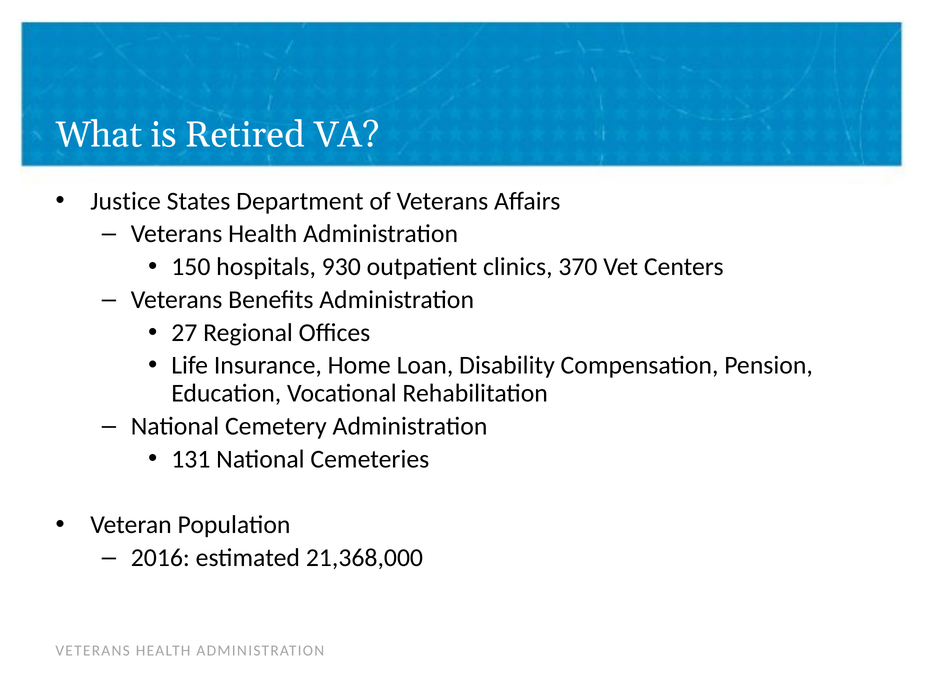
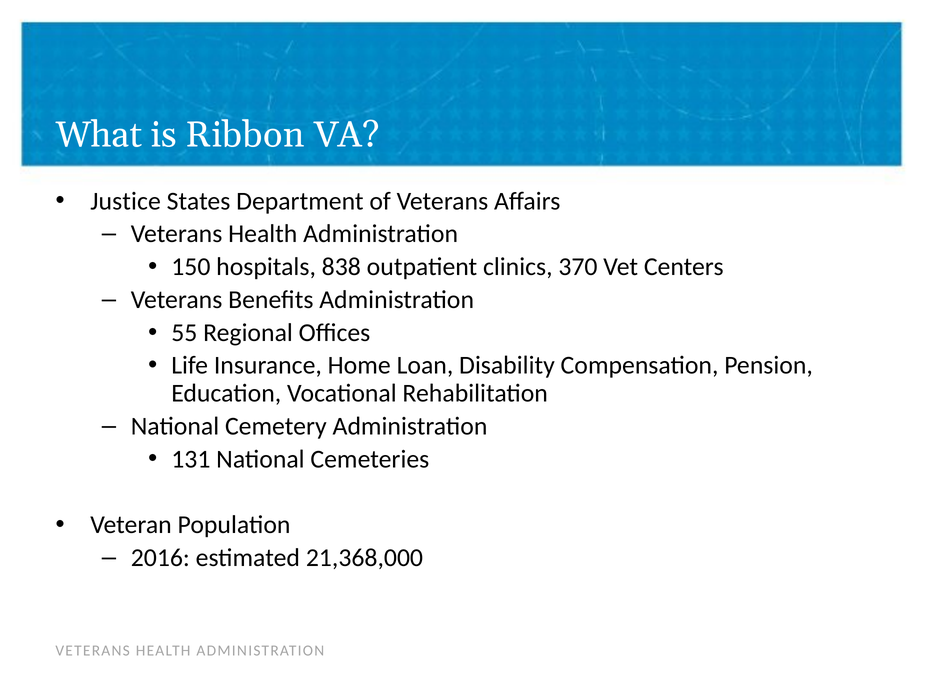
Retired: Retired -> Ribbon (245, 135)
930: 930 -> 838 (341, 267)
27: 27 -> 55 (184, 333)
